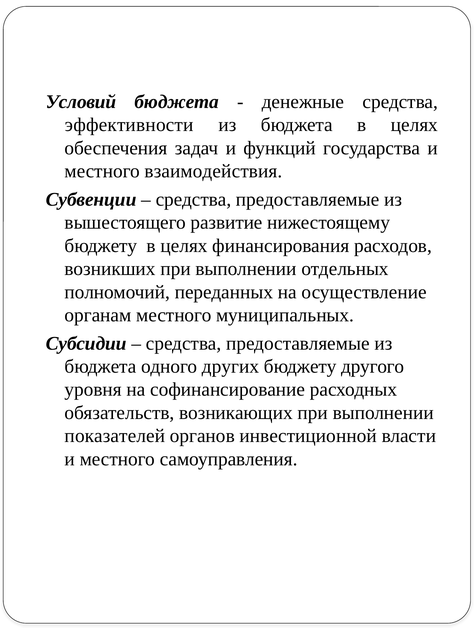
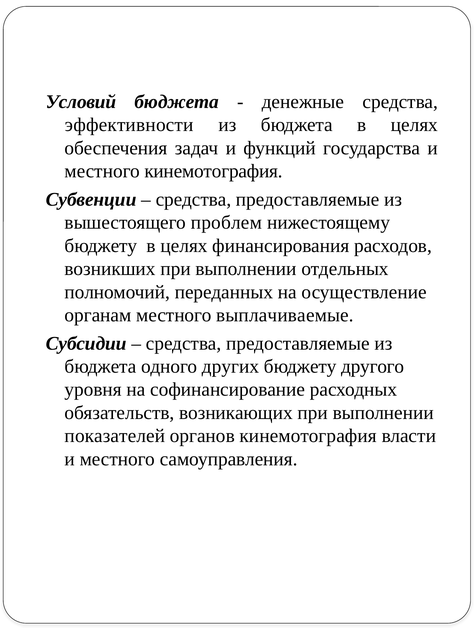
местного взаимодействия: взаимодействия -> кинемотография (214, 171)
развитие: развитие -> проблем (226, 223)
муниципальных: муниципальных -> выплачиваемые (285, 315)
органов инвестиционной: инвестиционной -> кинемотография (308, 436)
